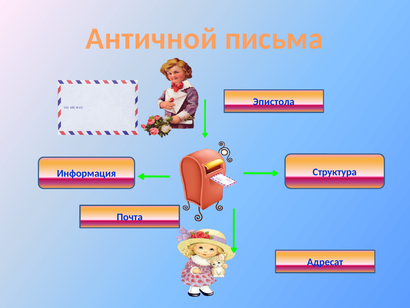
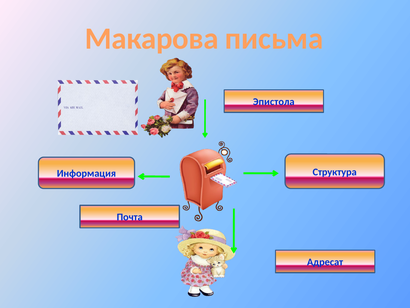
Античной: Античной -> Макарова (152, 39)
